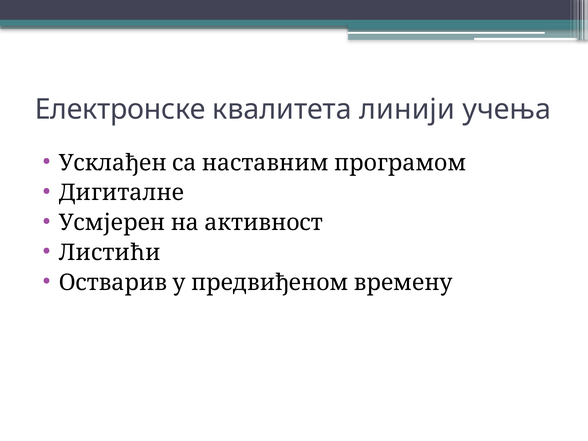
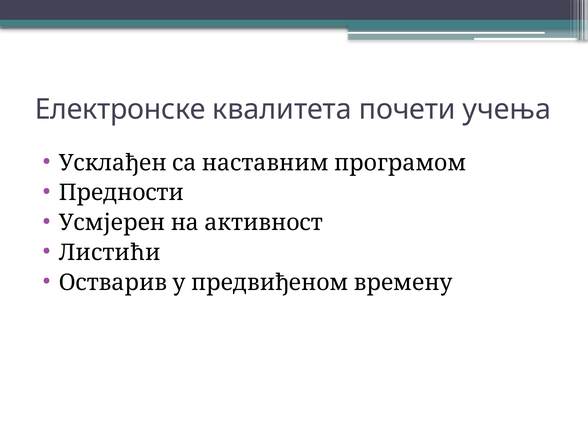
линији: линији -> почети (407, 109)
Дигиталне: Дигиталне -> Предности (121, 193)
